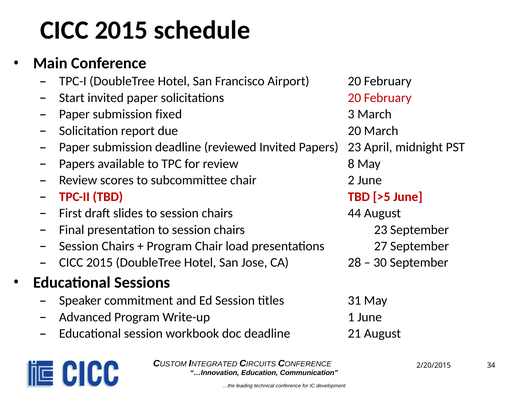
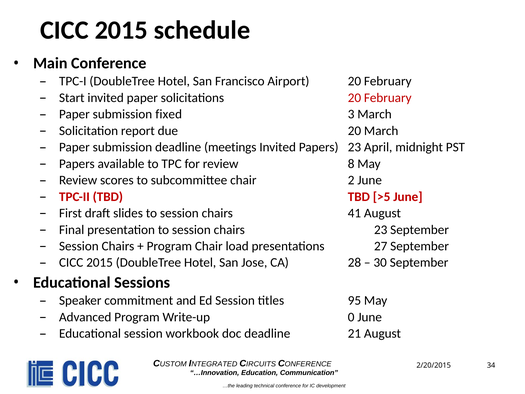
reviewed: reviewed -> meetings (230, 147)
44: 44 -> 41 (354, 213)
31: 31 -> 95 (354, 300)
1: 1 -> 0 (351, 317)
